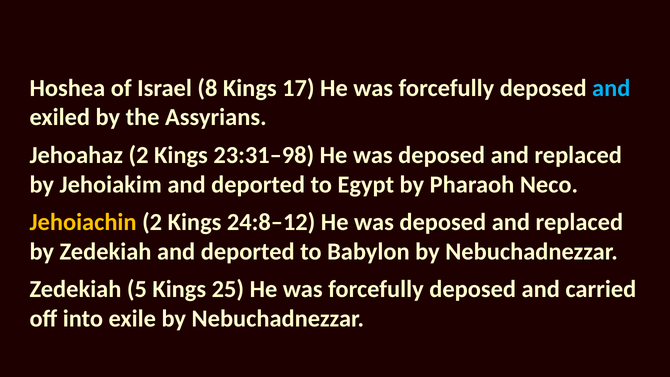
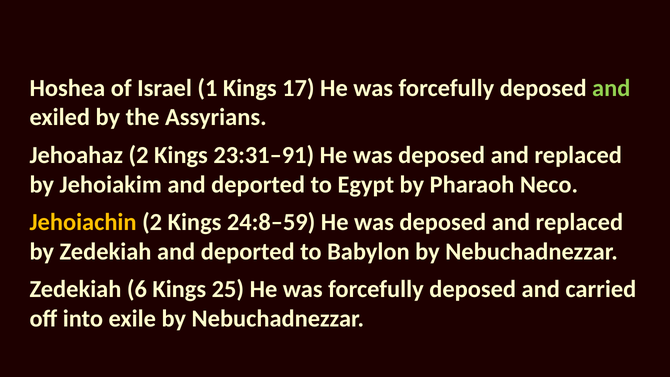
8: 8 -> 1 (207, 88)
and colour: light blue -> light green (611, 88)
23:31–98: 23:31–98 -> 23:31–91 (264, 155)
24:8–12: 24:8–12 -> 24:8–59 (271, 222)
5: 5 -> 6 (137, 289)
